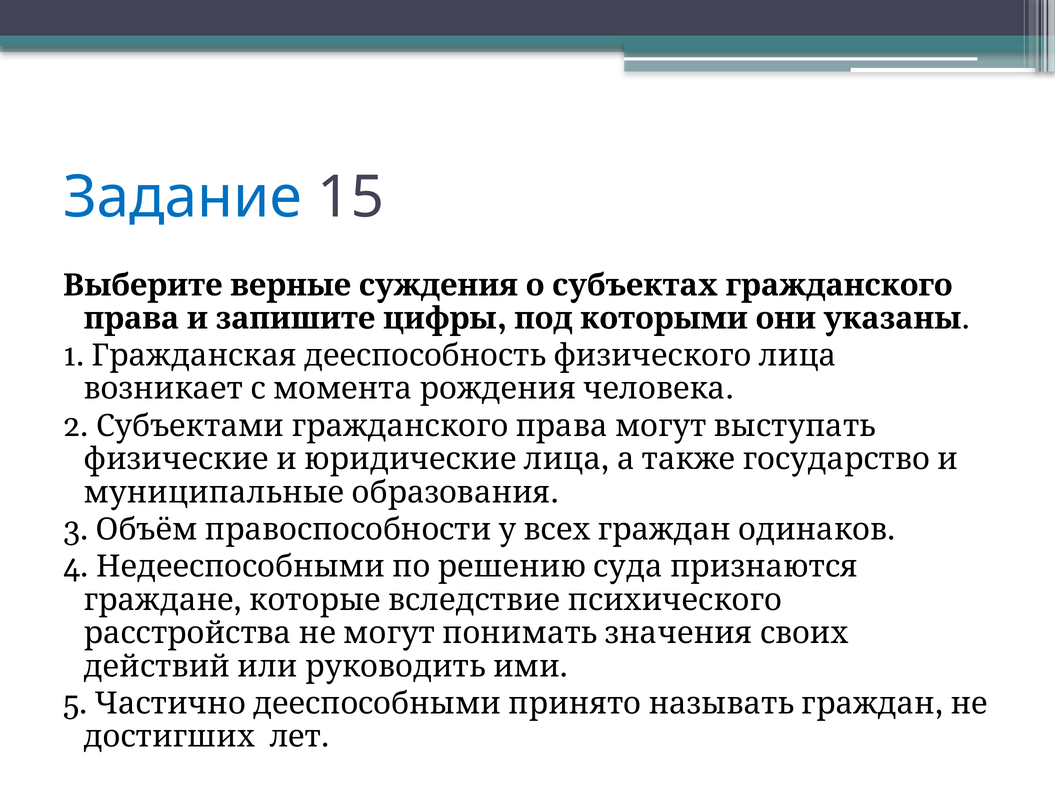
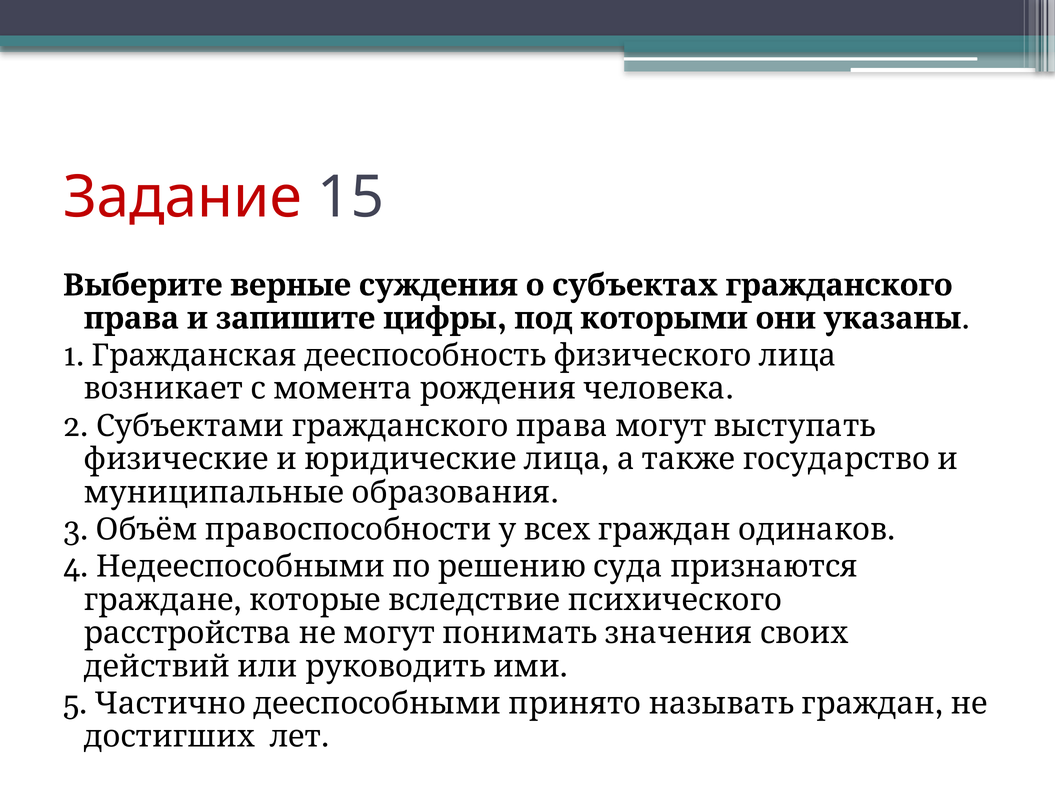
Задание colour: blue -> red (183, 197)
